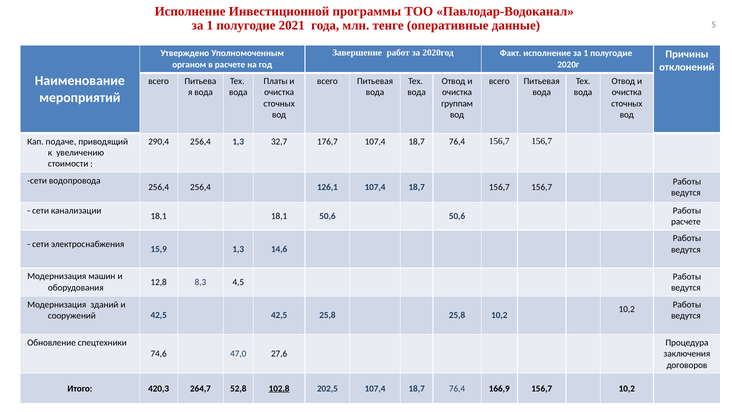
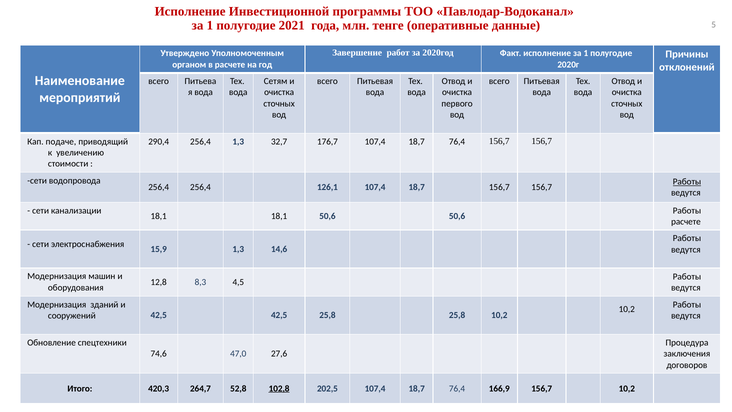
Платы: Платы -> Сетям (276, 81)
группам: группам -> первого (457, 104)
Работы underline: none -> present (687, 182)
